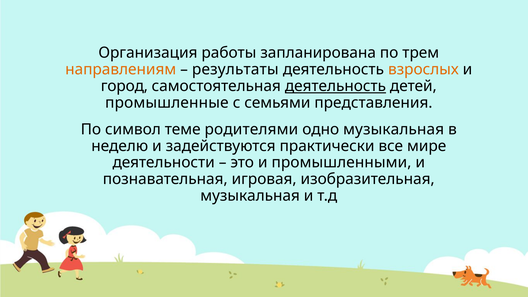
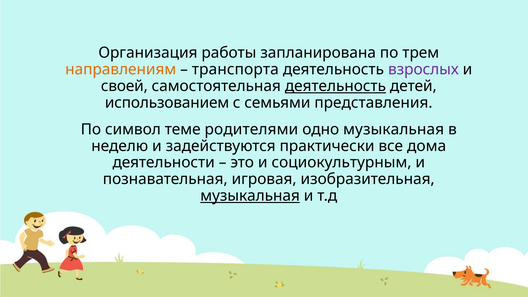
результаты: результаты -> транспорта (235, 70)
взрослых colour: orange -> purple (423, 70)
город: город -> своей (124, 86)
промышленные: промышленные -> использованием (167, 103)
мире: мире -> дома (427, 146)
промышленными: промышленными -> социокультурным (342, 163)
музыкальная underline: none -> present (250, 196)
